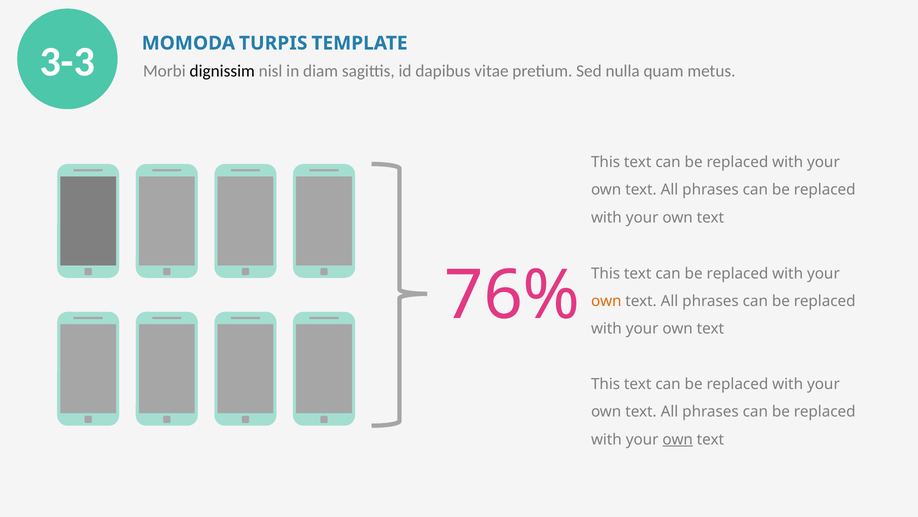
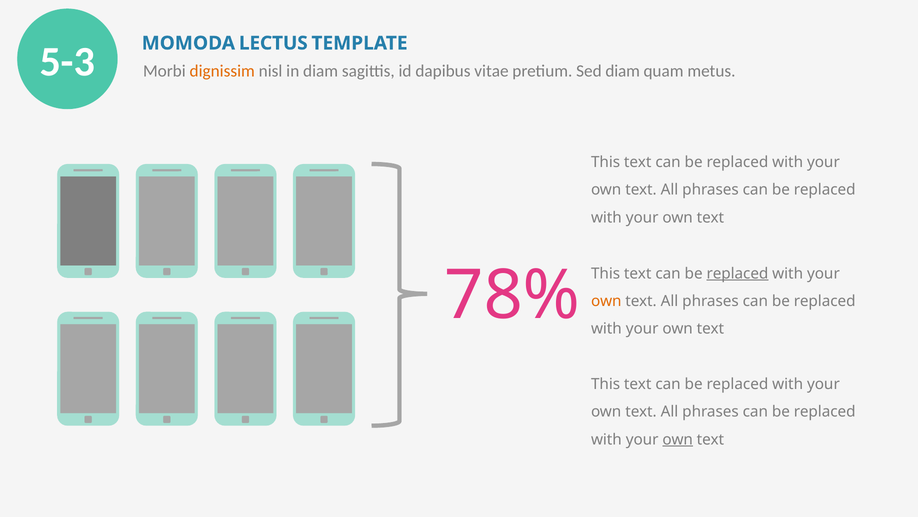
3-3: 3-3 -> 5-3 (67, 62)
TURPIS: TURPIS -> LECTUS (273, 43)
dignissim colour: black -> orange (222, 71)
Sed nulla: nulla -> diam (623, 71)
replaced underline: none -> present (737, 273)
76%: 76% -> 78% (512, 295)
